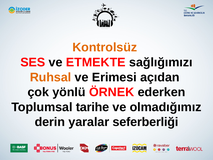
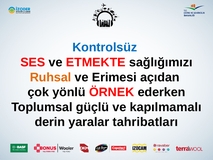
Kontrolsüz colour: orange -> blue (105, 47)
tarihe: tarihe -> güçlü (92, 107)
olmadığımız: olmadığımız -> kapılmamalı (166, 107)
seferberliği: seferberliği -> tahribatları (145, 122)
